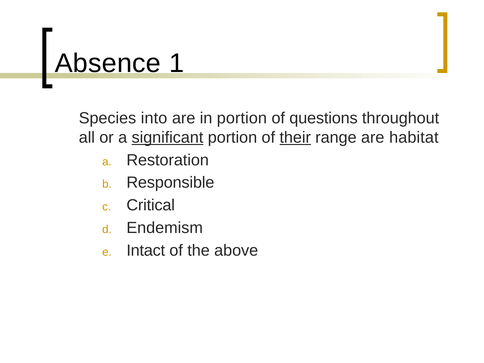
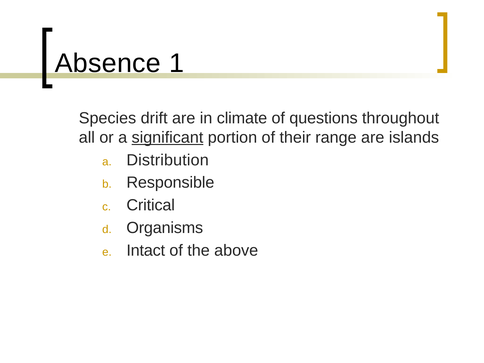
into: into -> drift (154, 118)
in portion: portion -> climate (242, 118)
their underline: present -> none (295, 137)
habitat: habitat -> islands (414, 137)
Restoration: Restoration -> Distribution (168, 160)
Endemism: Endemism -> Organisms (165, 228)
